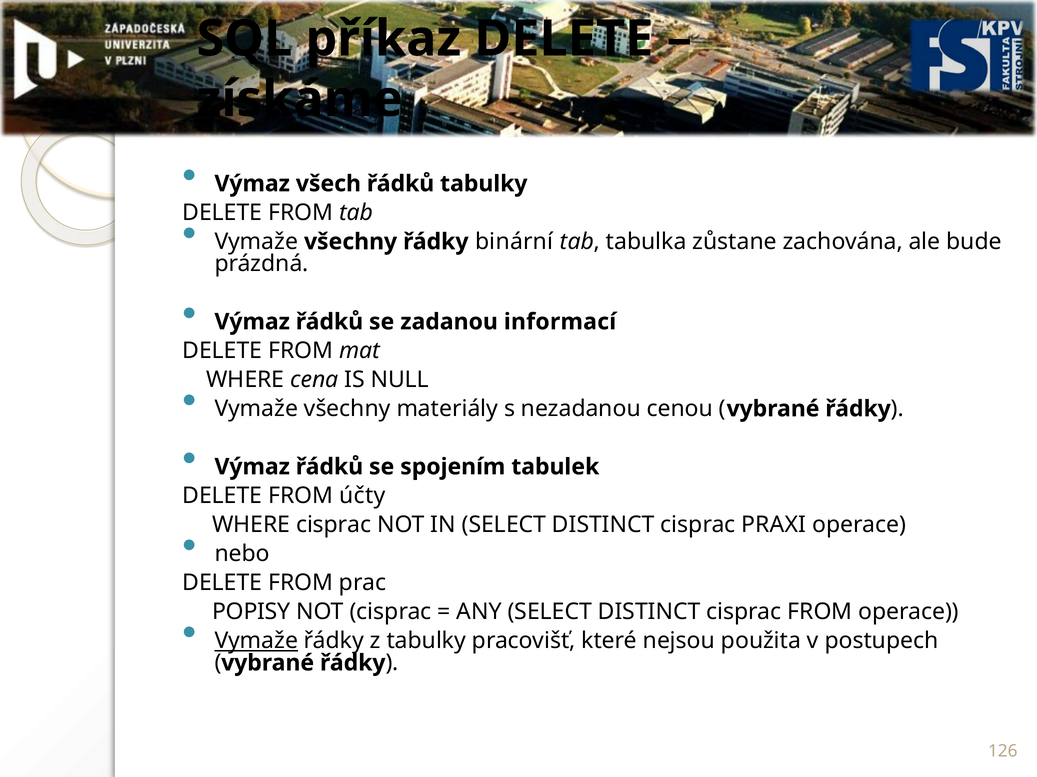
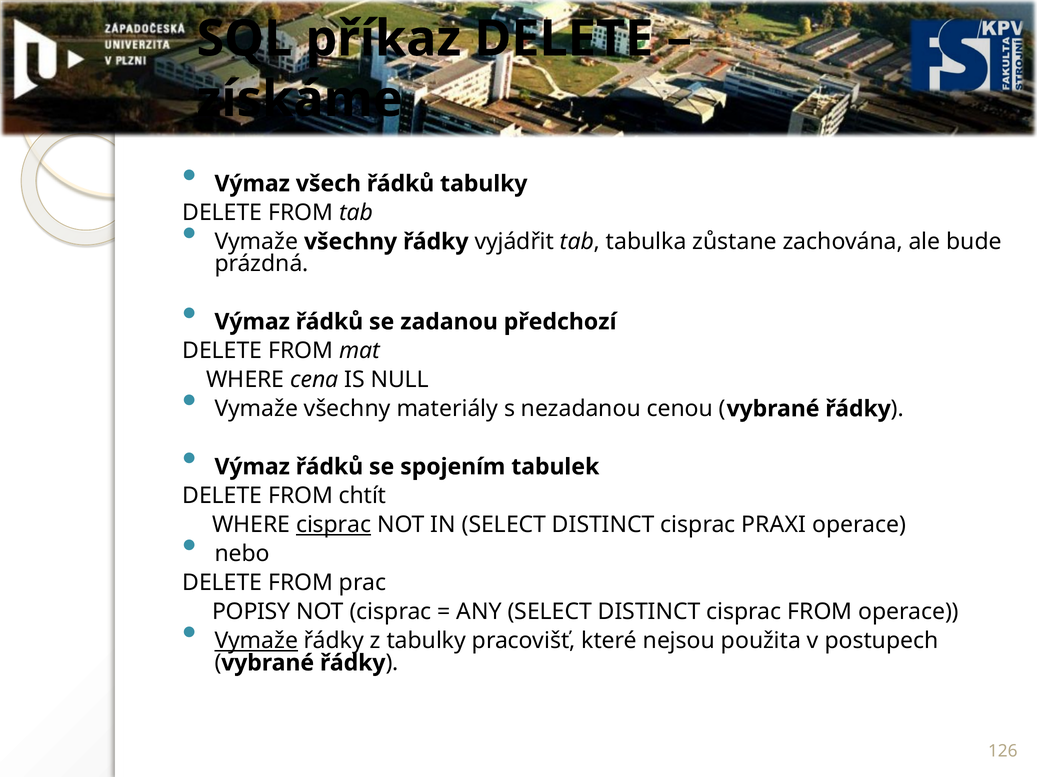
binární: binární -> vyjádřit (514, 242)
informací: informací -> předchozí (560, 322)
účty: účty -> chtít (363, 496)
cisprac underline: none -> present (334, 525)
